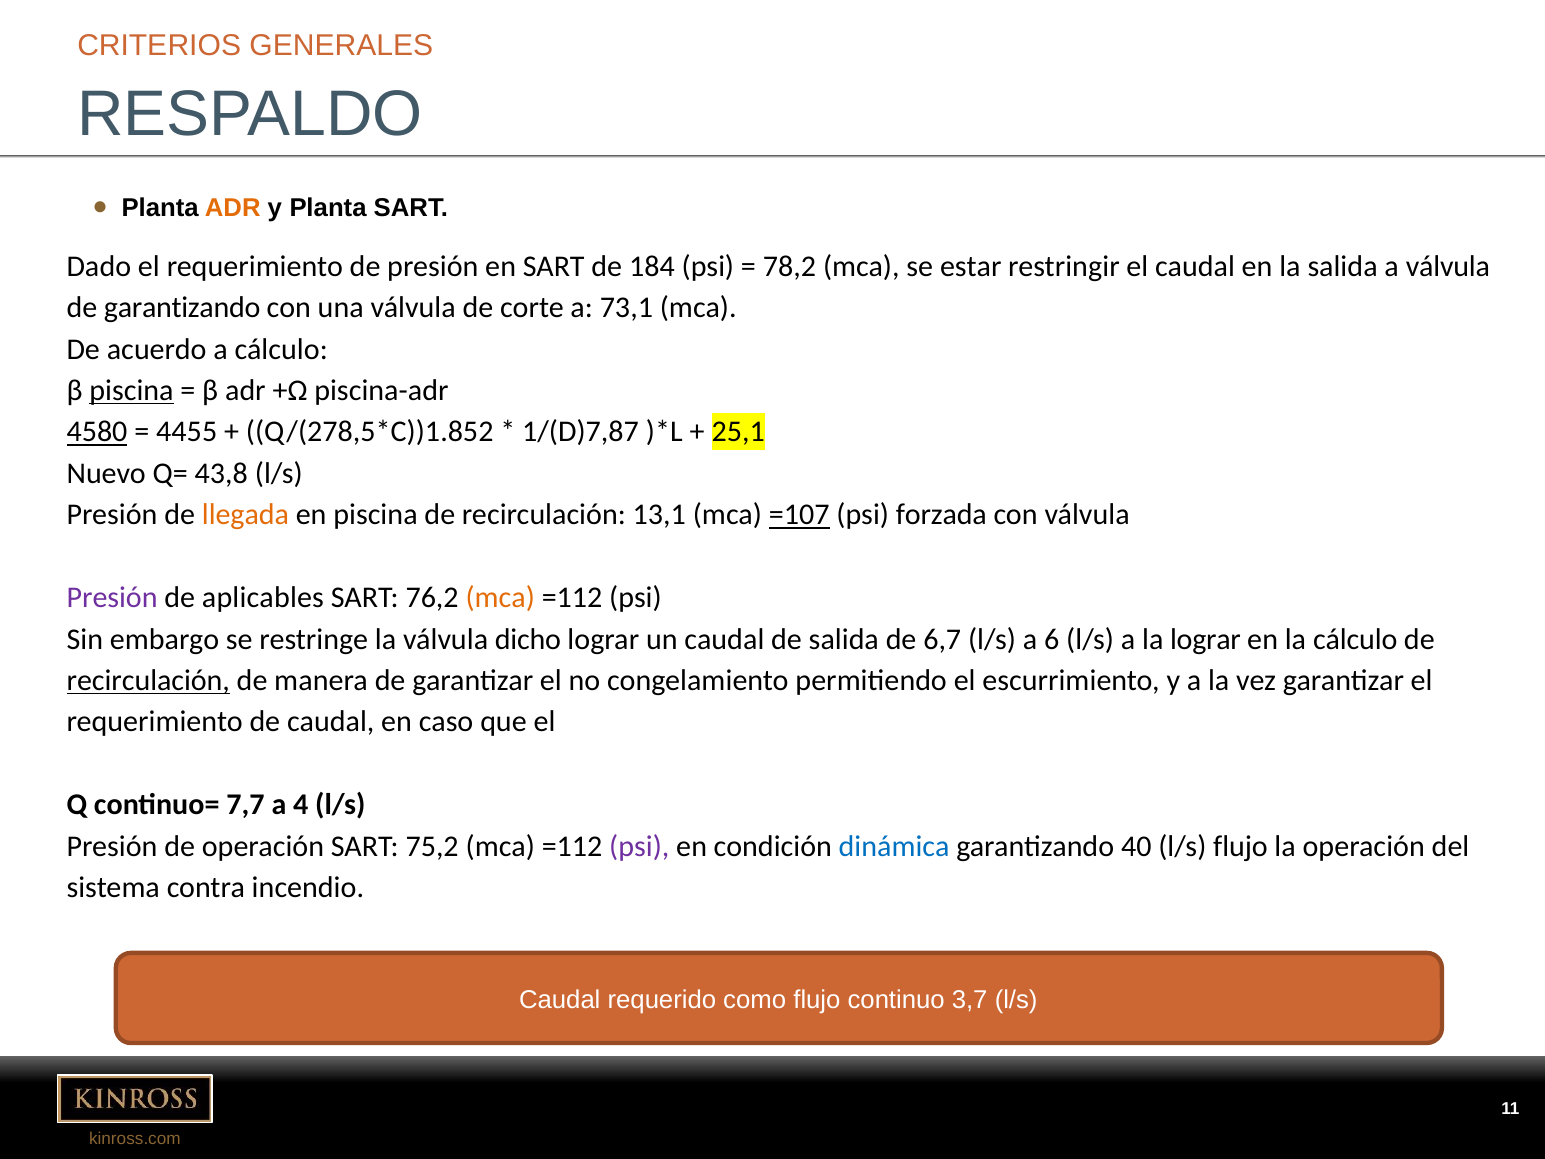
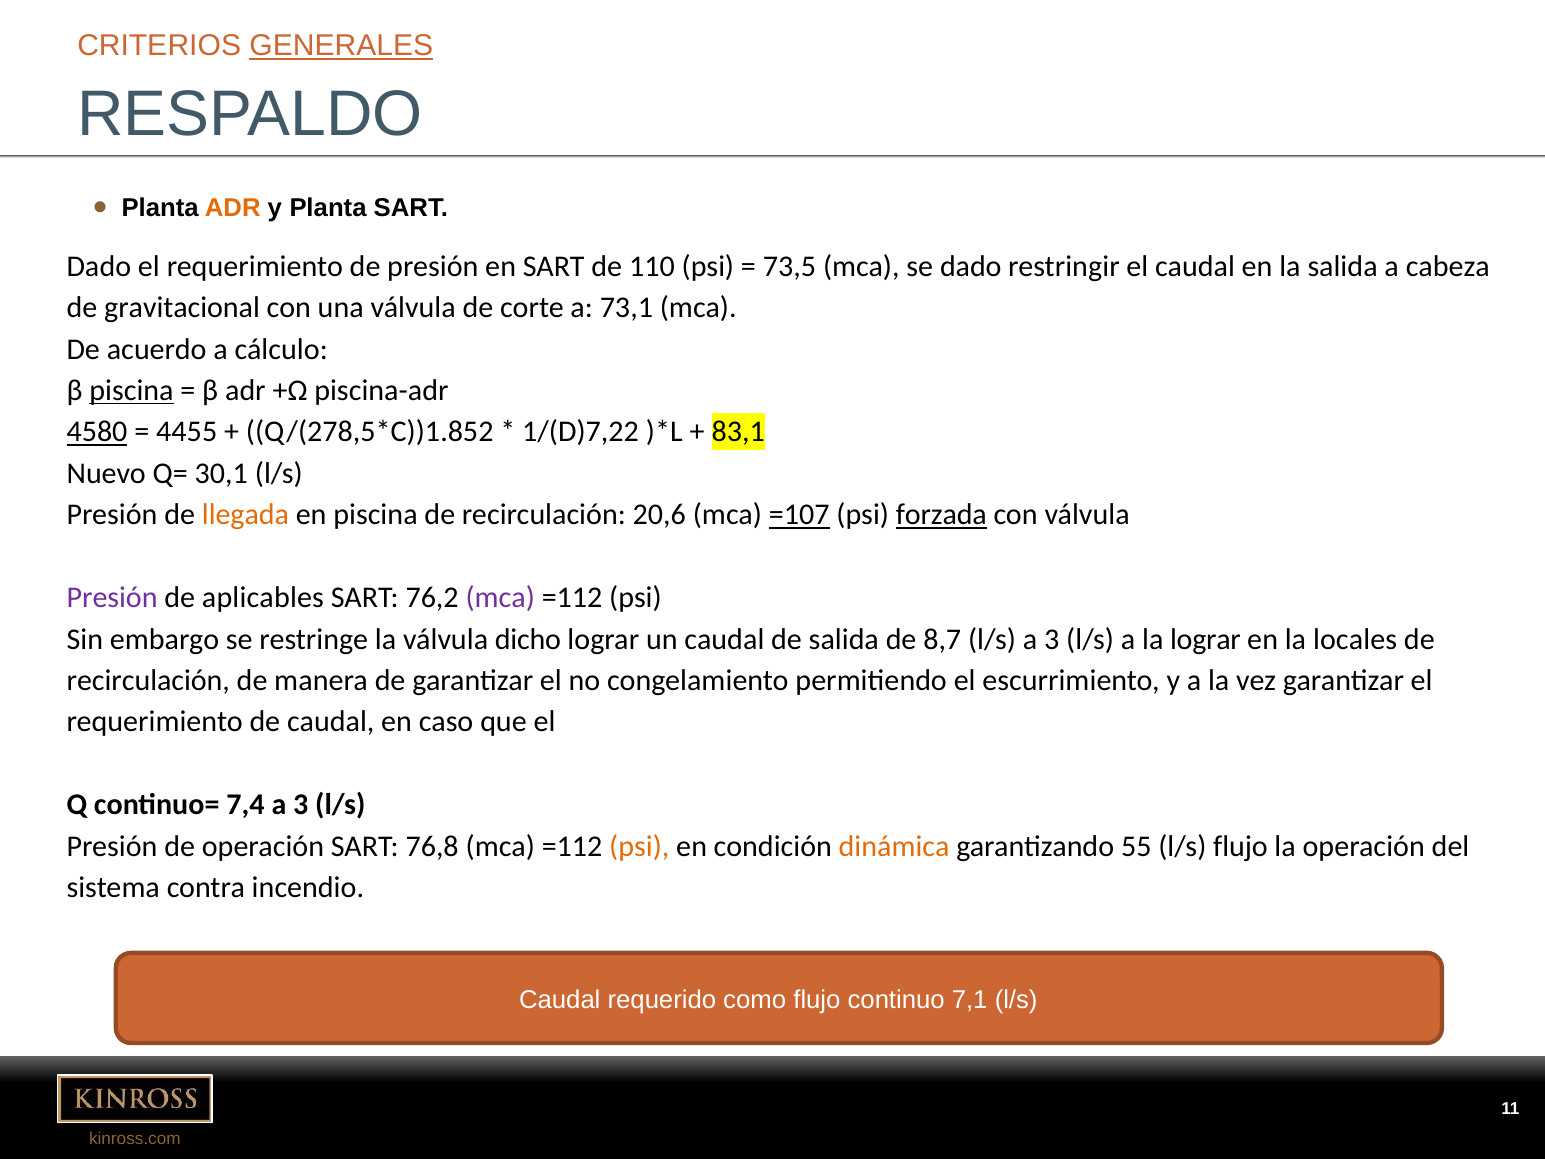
GENERALES underline: none -> present (341, 46)
184: 184 -> 110 (652, 266)
78,2: 78,2 -> 73,5 (789, 266)
se estar: estar -> dado (971, 266)
a válvula: válvula -> cabeza (1448, 266)
de garantizando: garantizando -> gravitacional (182, 308)
1/(D)7,87: 1/(D)7,87 -> 1/(D)7,22 (581, 432)
25,1: 25,1 -> 83,1 (738, 432)
43,8: 43,8 -> 30,1 (221, 473)
13,1: 13,1 -> 20,6 (659, 515)
forzada underline: none -> present (941, 515)
mca colour: orange -> purple (500, 598)
6,7: 6,7 -> 8,7 (942, 639)
l/s a 6: 6 -> 3 (1052, 639)
la cálculo: cálculo -> locales (1355, 639)
recirculación underline: present -> none (148, 680)
7,7: 7,7 -> 7,4 (246, 805)
4: 4 -> 3 (301, 805)
75,2: 75,2 -> 76,8 (432, 846)
psi colour: purple -> orange (639, 846)
dinámica colour: blue -> orange (894, 846)
40: 40 -> 55 (1136, 846)
3,7: 3,7 -> 7,1 (970, 999)
